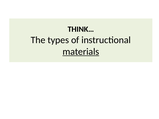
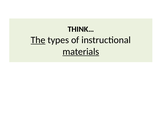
The underline: none -> present (38, 40)
